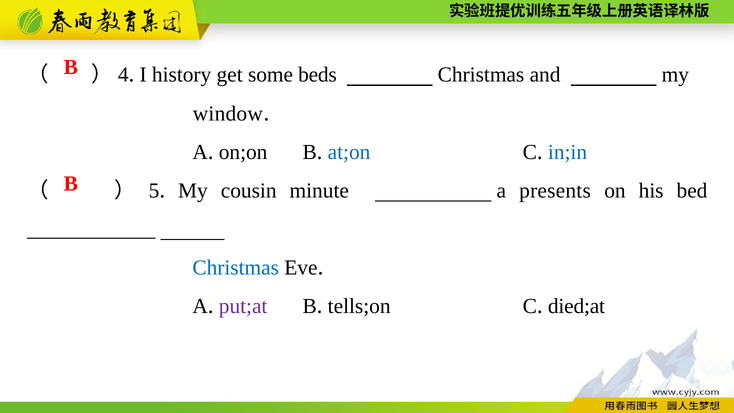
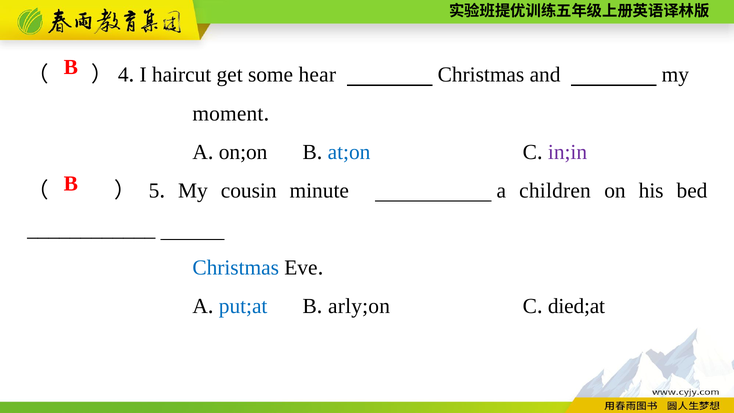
history: history -> haircut (182, 75)
beds: beds -> hear (317, 75)
window: window -> moment (228, 113)
in;in colour: blue -> purple (568, 152)
presents: presents -> children (555, 191)
put;at colour: purple -> blue (243, 306)
tells;on: tells;on -> arly;on (359, 306)
